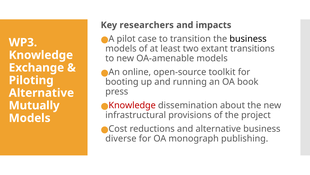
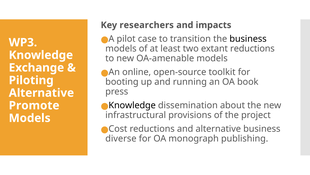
extant transitions: transitions -> reductions (252, 48)
Knowledge colour: red -> black (132, 105)
Mutually: Mutually -> Promote (34, 105)
